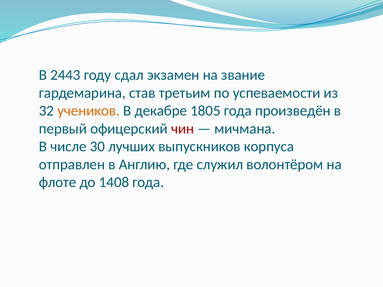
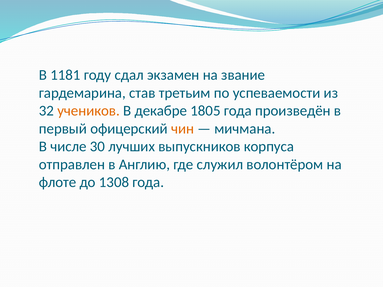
2443: 2443 -> 1181 (65, 75)
чин colour: red -> orange (183, 129)
1408: 1408 -> 1308 (114, 182)
